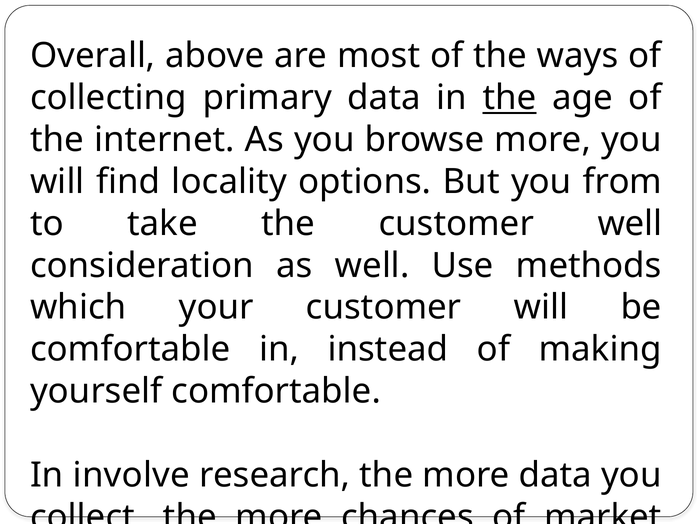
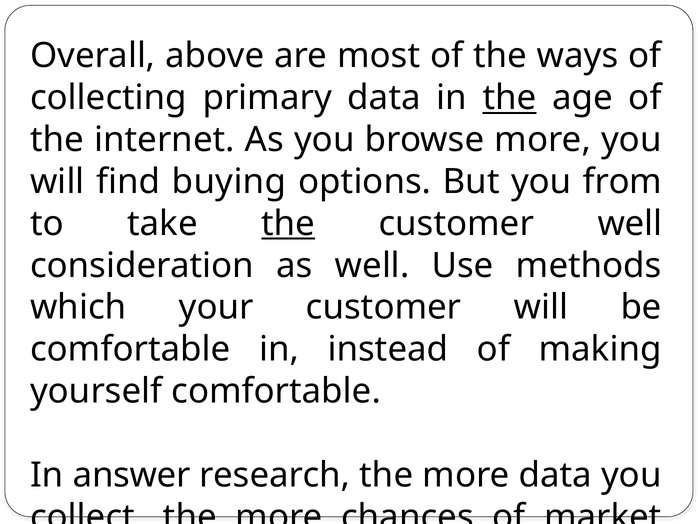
locality: locality -> buying (229, 182)
the underline: none -> present (288, 223)
involve: involve -> answer (132, 475)
